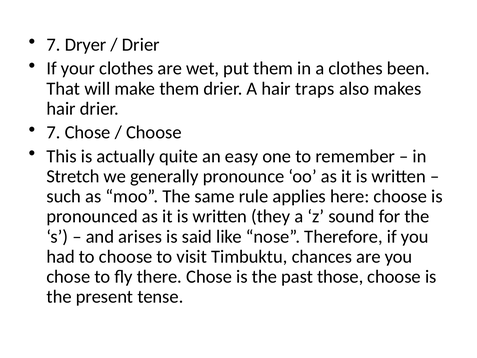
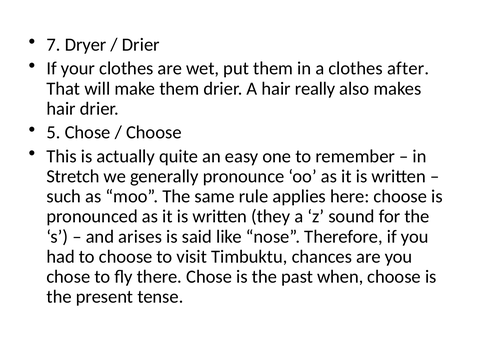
been: been -> after (408, 68)
traps: traps -> really (315, 89)
7: 7 -> 5 (54, 132)
those: those -> when (340, 276)
